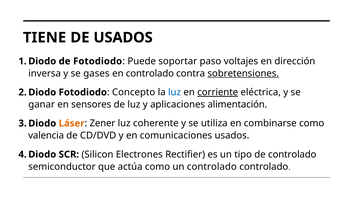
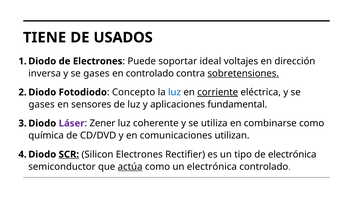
de Fotodiodo: Fotodiodo -> Electrones (98, 61)
paso: paso -> ideal (210, 61)
ganar: ganar -> gases (42, 105)
alimentación: alimentación -> fundamental (237, 105)
Láser colour: orange -> purple (72, 124)
valencia: valencia -> química (46, 136)
comunicaciones usados: usados -> utilizan (232, 136)
SCR underline: none -> present (69, 155)
de controlado: controlado -> electrónica (292, 155)
actúa underline: none -> present (130, 167)
un controlado: controlado -> electrónica (212, 167)
